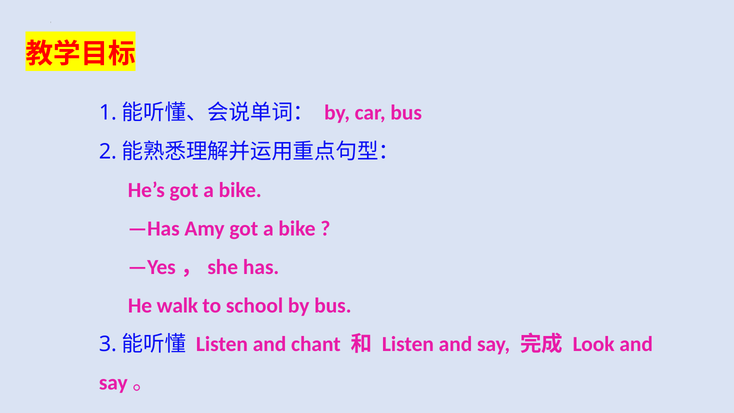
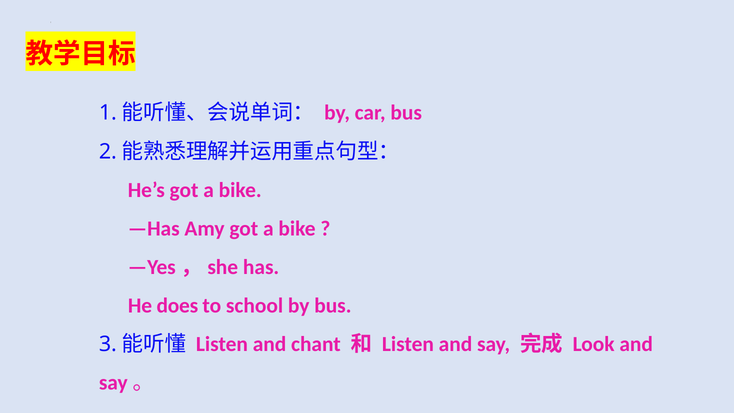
walk: walk -> does (177, 306)
